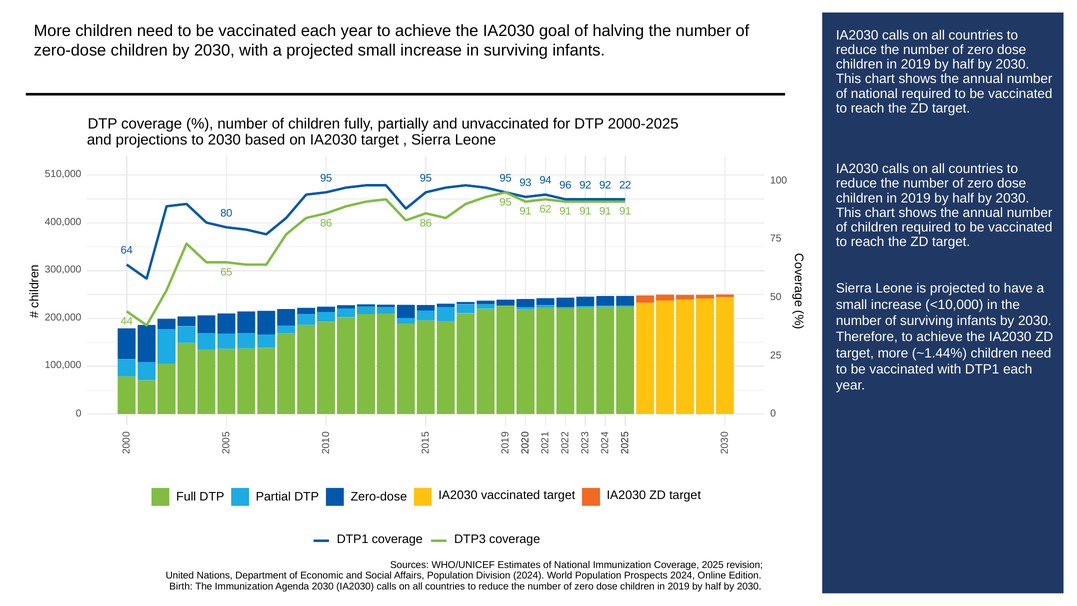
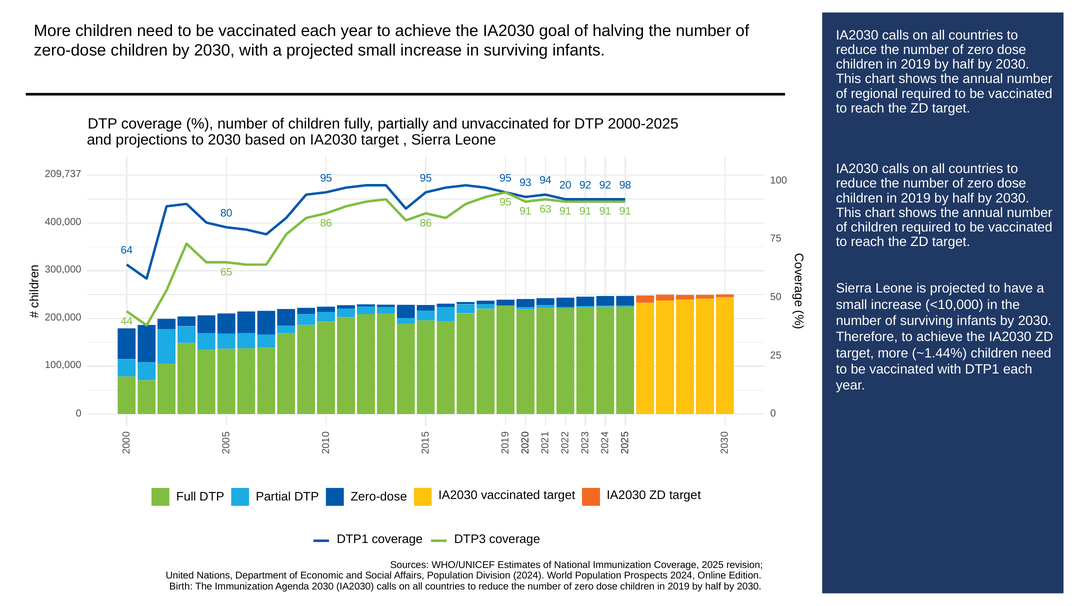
national: national -> regional (874, 94)
510,000: 510,000 -> 209,737 (63, 174)
96: 96 -> 20 (565, 185)
22: 22 -> 98 (625, 185)
62: 62 -> 63 (545, 209)
